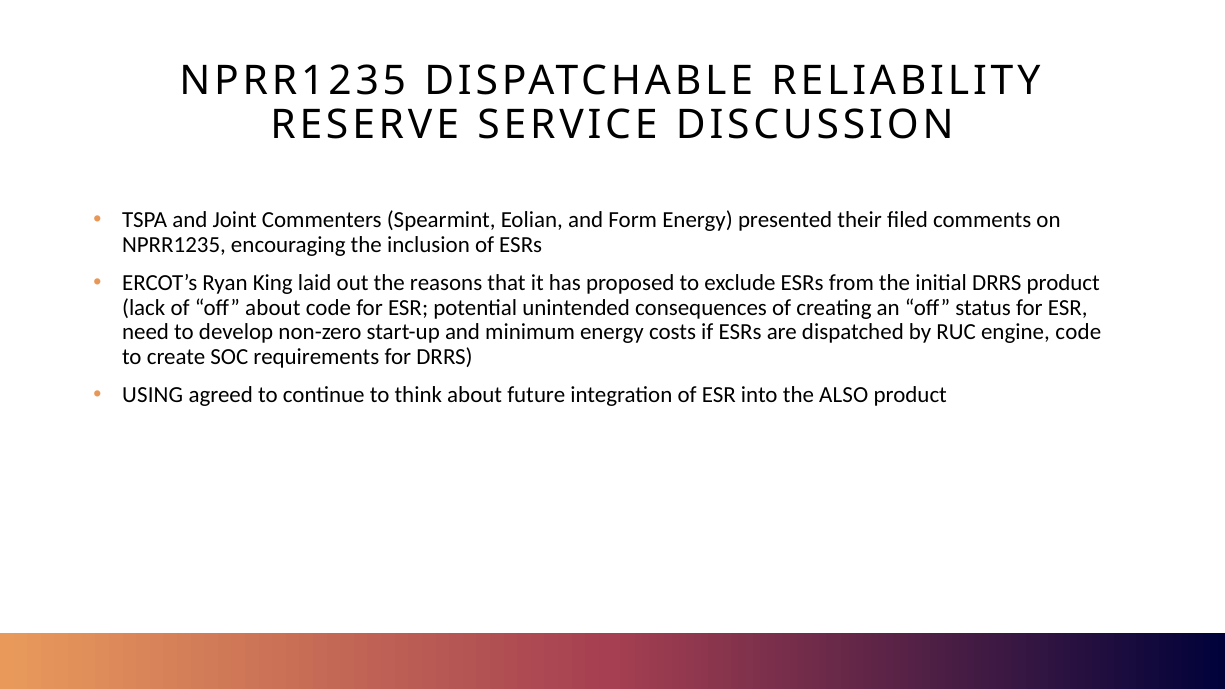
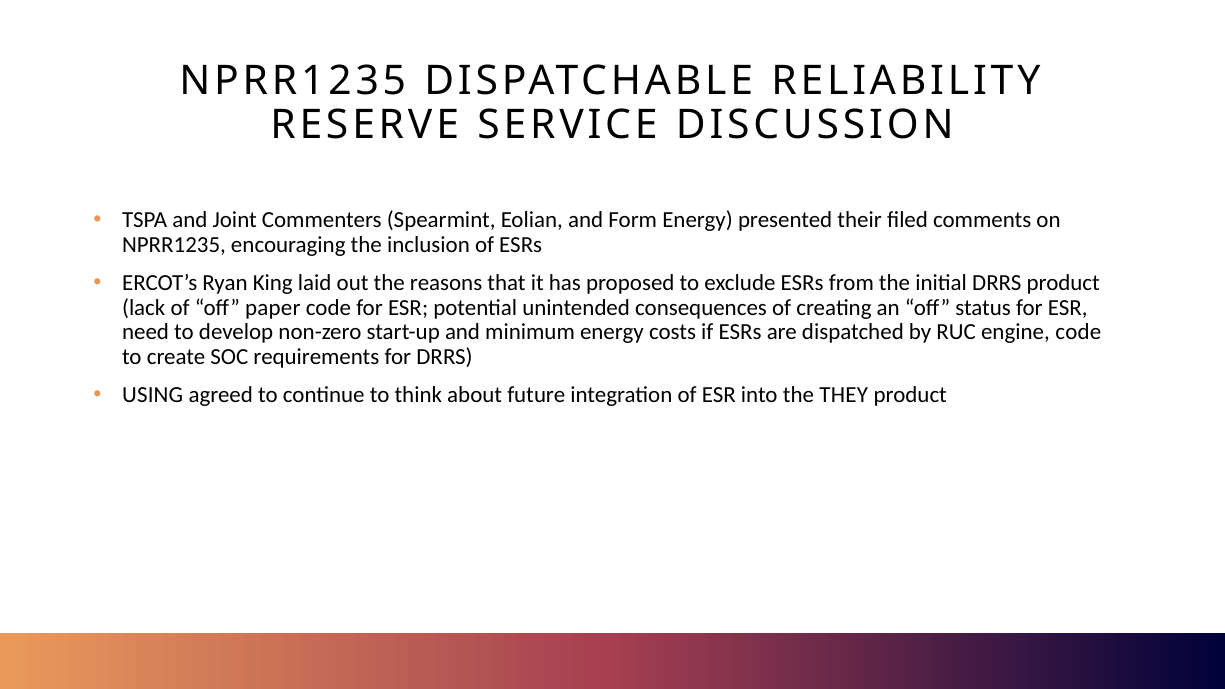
off about: about -> paper (273, 308)
ALSO: ALSO -> THEY (844, 395)
